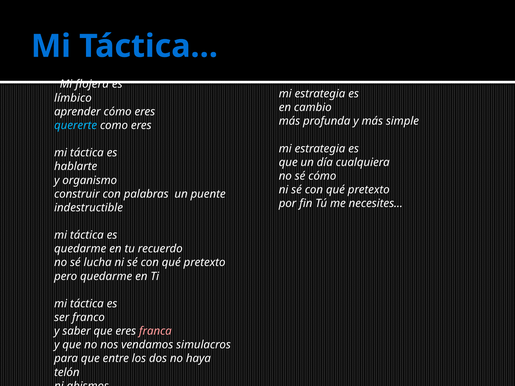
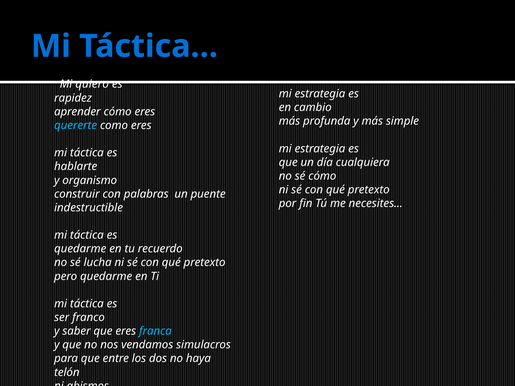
flojera: flojera -> quiero (92, 84)
límbico: límbico -> rapidez (73, 98)
franca colour: pink -> light blue (155, 331)
